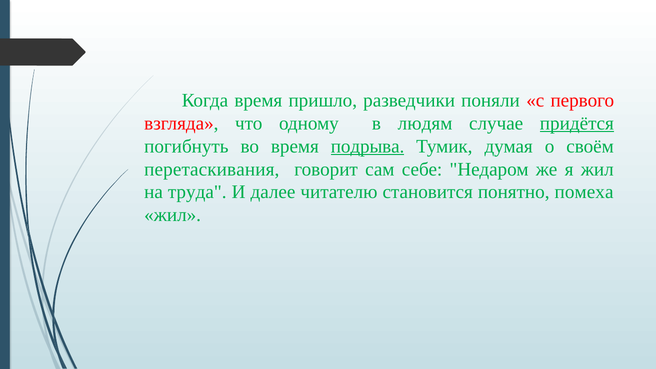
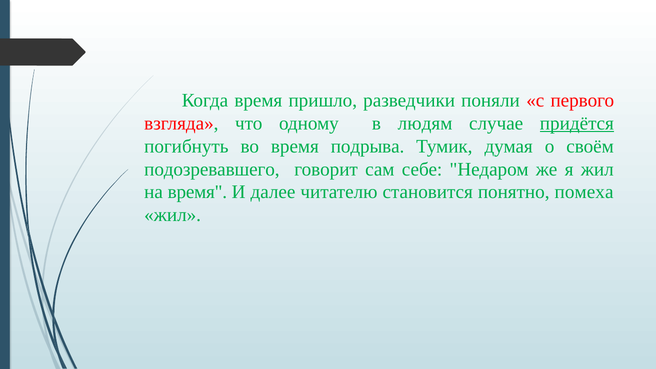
подрыва underline: present -> none (368, 146)
перетаскивания: перетаскивания -> подозревавшего (212, 169)
на труда: труда -> время (197, 192)
